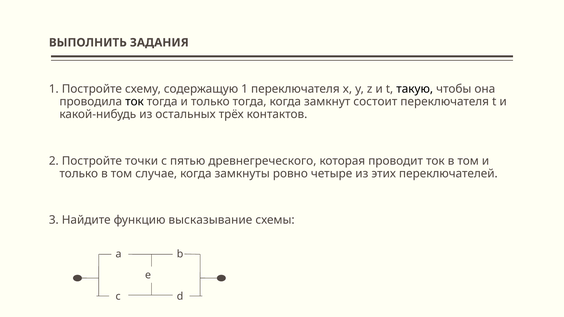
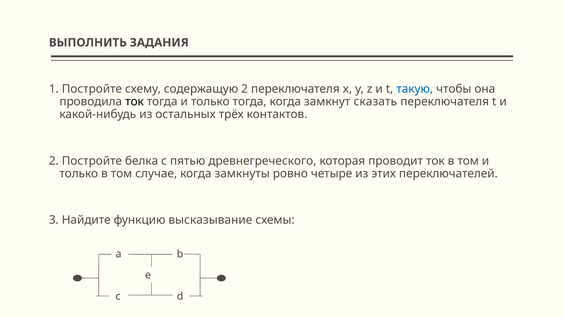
содержащую 1: 1 -> 2 (245, 89)
такую colour: black -> blue (415, 89)
состоит: состоит -> сказать (375, 102)
точки: точки -> белка (142, 161)
